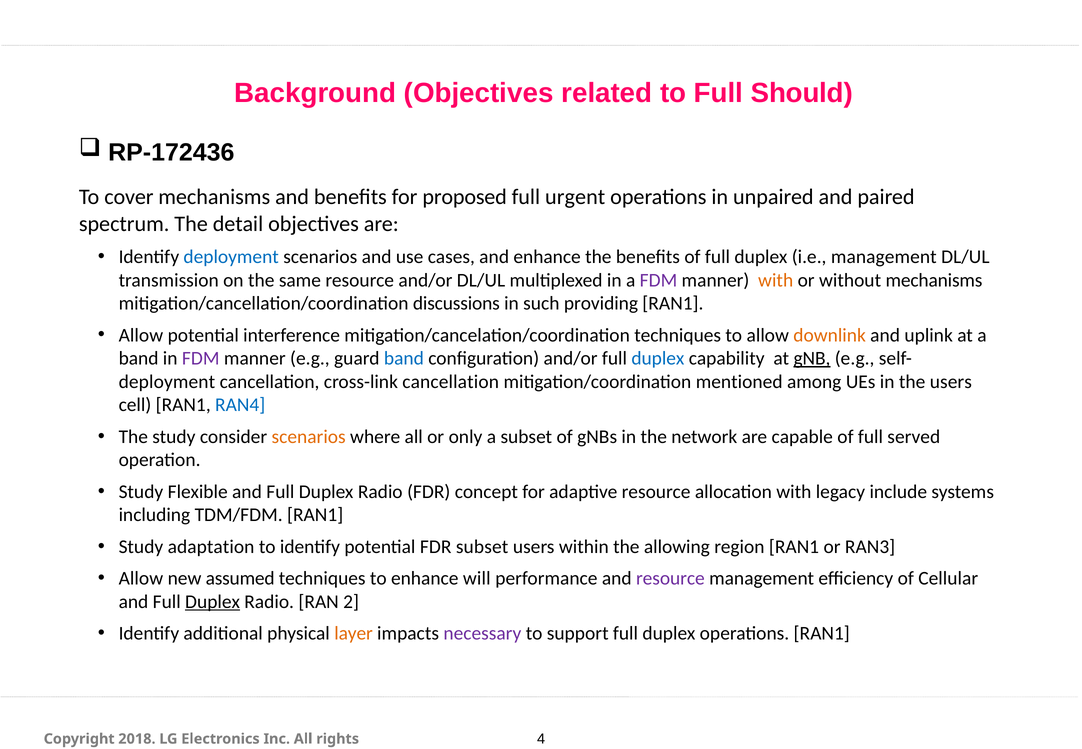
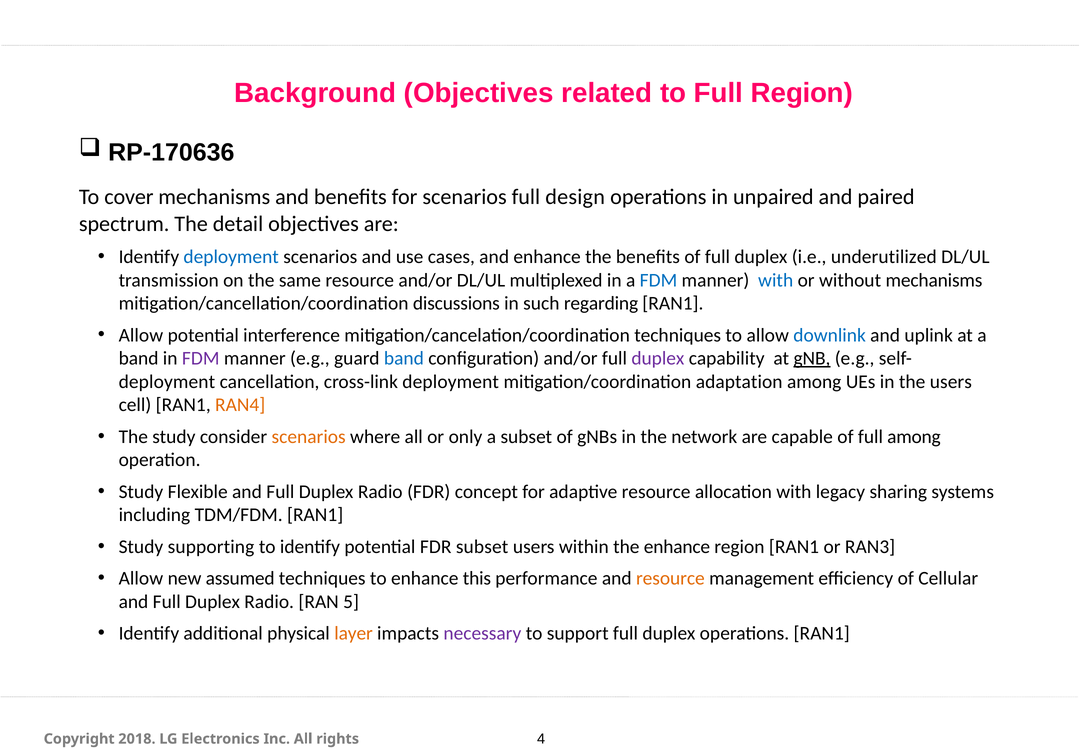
Full Should: Should -> Region (802, 93)
RP-172436: RP-172436 -> RP-170636 (171, 152)
for proposed: proposed -> scenarios (465, 197)
urgent: urgent -> design (575, 197)
i.e management: management -> underutilized (884, 257)
FDM colour: purple -> blue (658, 280)
with colour: orange -> blue (776, 280)
providing: providing -> regarding (601, 303)
downlink colour: orange -> blue (830, 335)
duplex colour: blue -> purple (658, 358)
cross-link cancellation: cancellation -> deployment (451, 382)
mentioned: mentioned -> adaptation (739, 382)
RAN4 colour: blue -> orange (240, 405)
full served: served -> among (914, 437)
include: include -> sharing (898, 492)
adaptation: adaptation -> supporting (211, 547)
the allowing: allowing -> enhance (677, 547)
will: will -> this (477, 578)
resource colour: purple -> orange (670, 578)
Duplex underline: present -> none (213, 602)
2: 2 -> 5 (351, 602)
